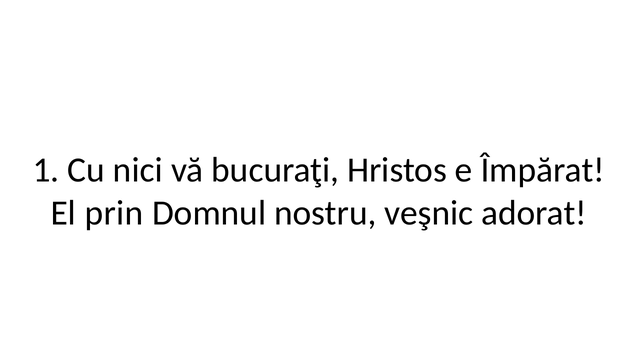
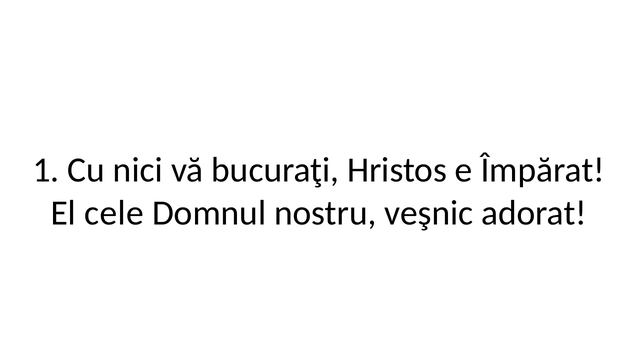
prin: prin -> cele (114, 213)
